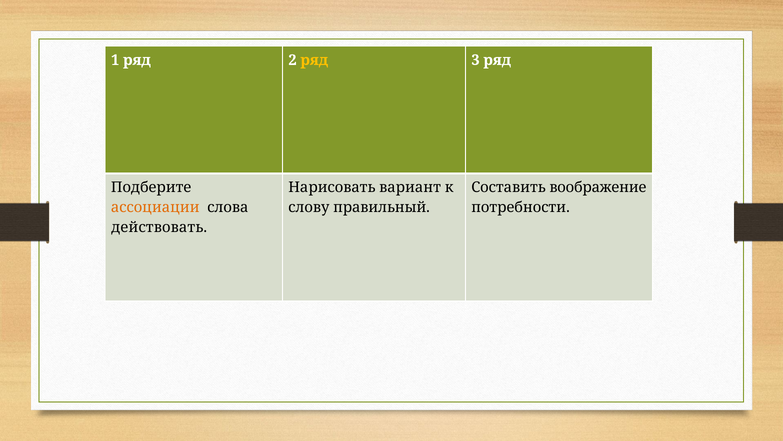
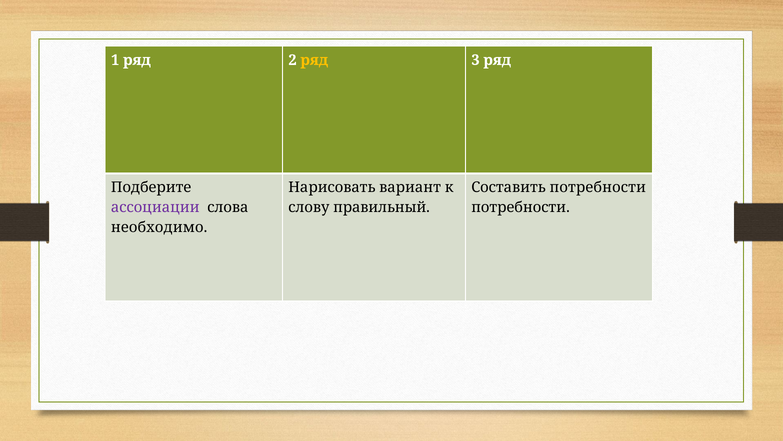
Составить воображение: воображение -> потребности (598, 187)
ассоциации colour: orange -> purple (155, 207)
действовать: действовать -> необходимо (159, 227)
